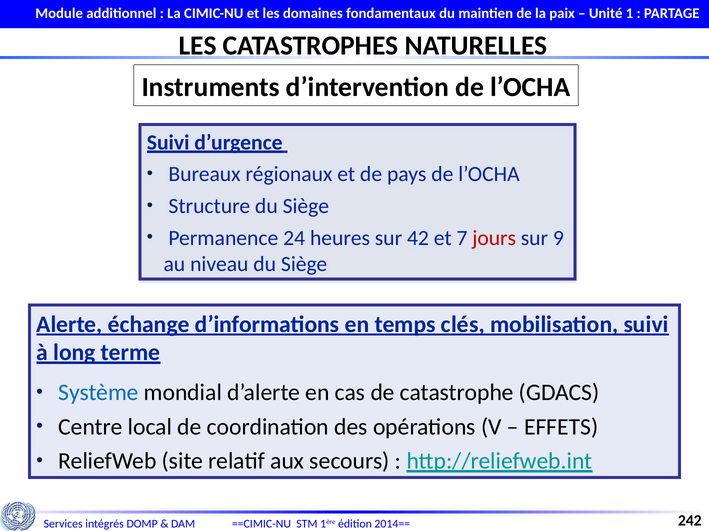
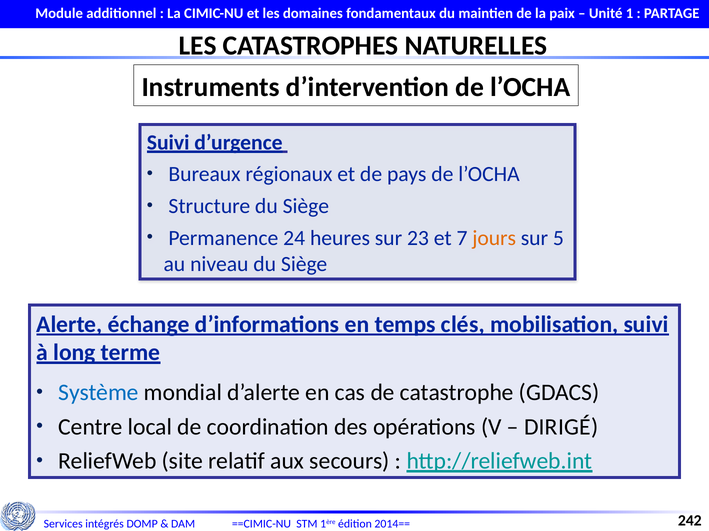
42: 42 -> 23 (418, 238)
jours colour: red -> orange (494, 238)
9: 9 -> 5 (558, 238)
EFFETS: EFFETS -> DIRIGÉ (561, 428)
